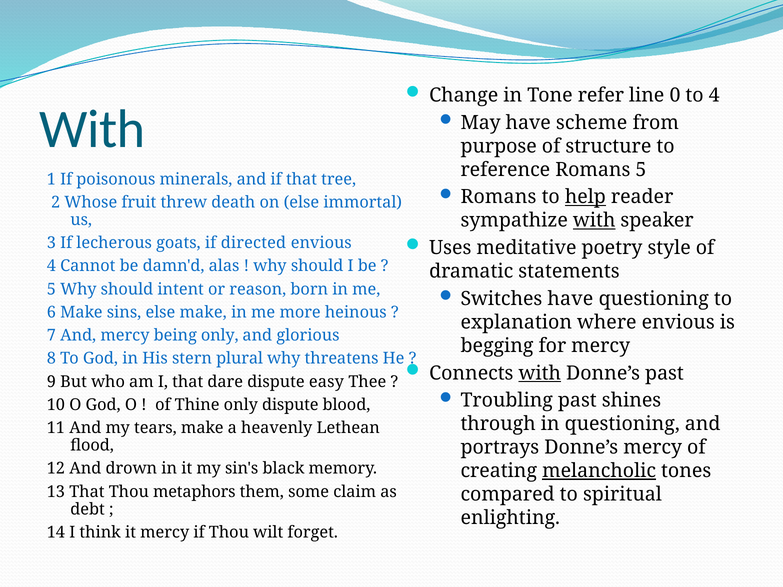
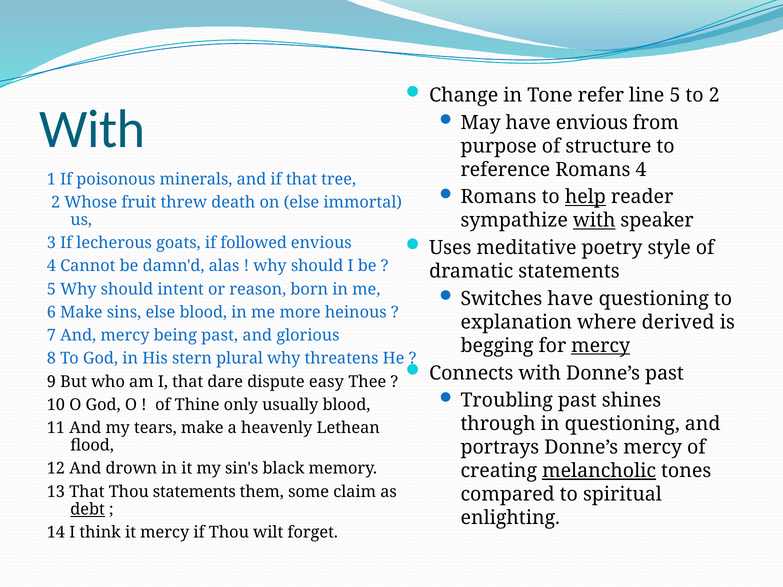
line 0: 0 -> 5 (675, 95)
to 4: 4 -> 2 (714, 95)
have scheme: scheme -> envious (592, 123)
Romans 5: 5 -> 4 (641, 170)
directed: directed -> followed (254, 243)
else make: make -> blood (203, 312)
where envious: envious -> derived (678, 322)
being only: only -> past (220, 336)
mercy underline: none -> present (601, 346)
with underline: present -> none (540, 373)
only dispute: dispute -> usually (290, 405)
Thou metaphors: metaphors -> statements (194, 492)
debt underline: none -> present (88, 510)
